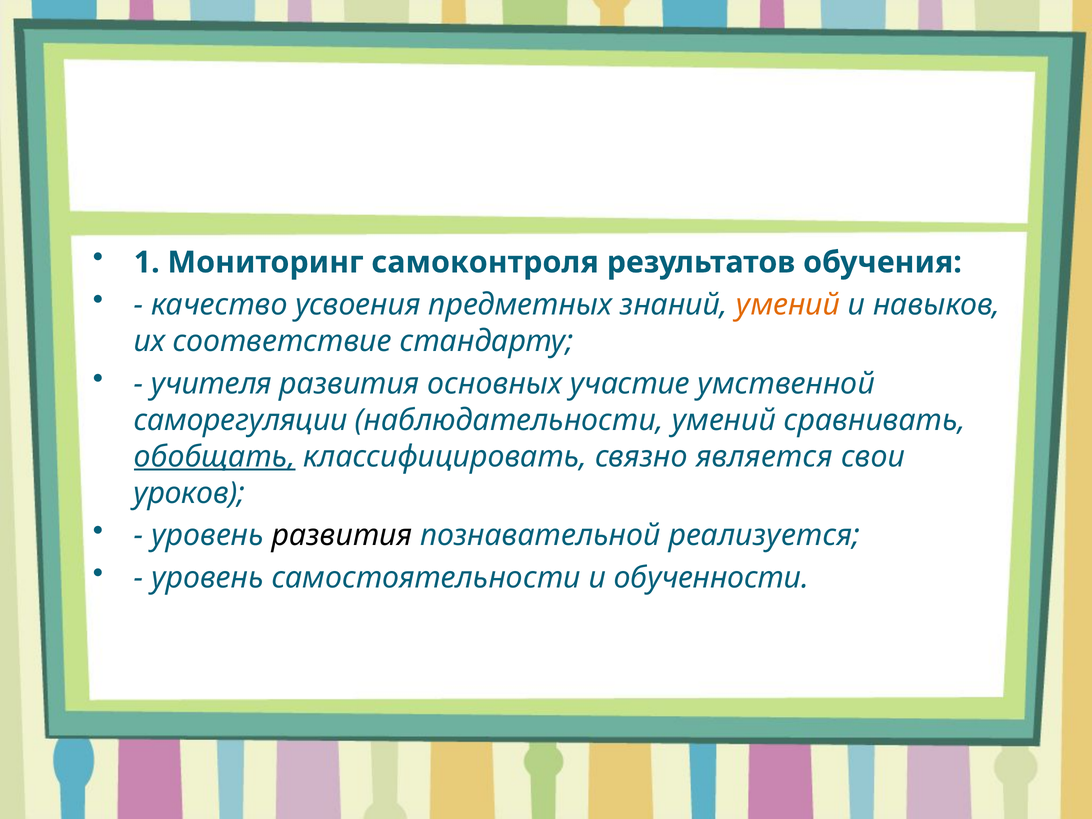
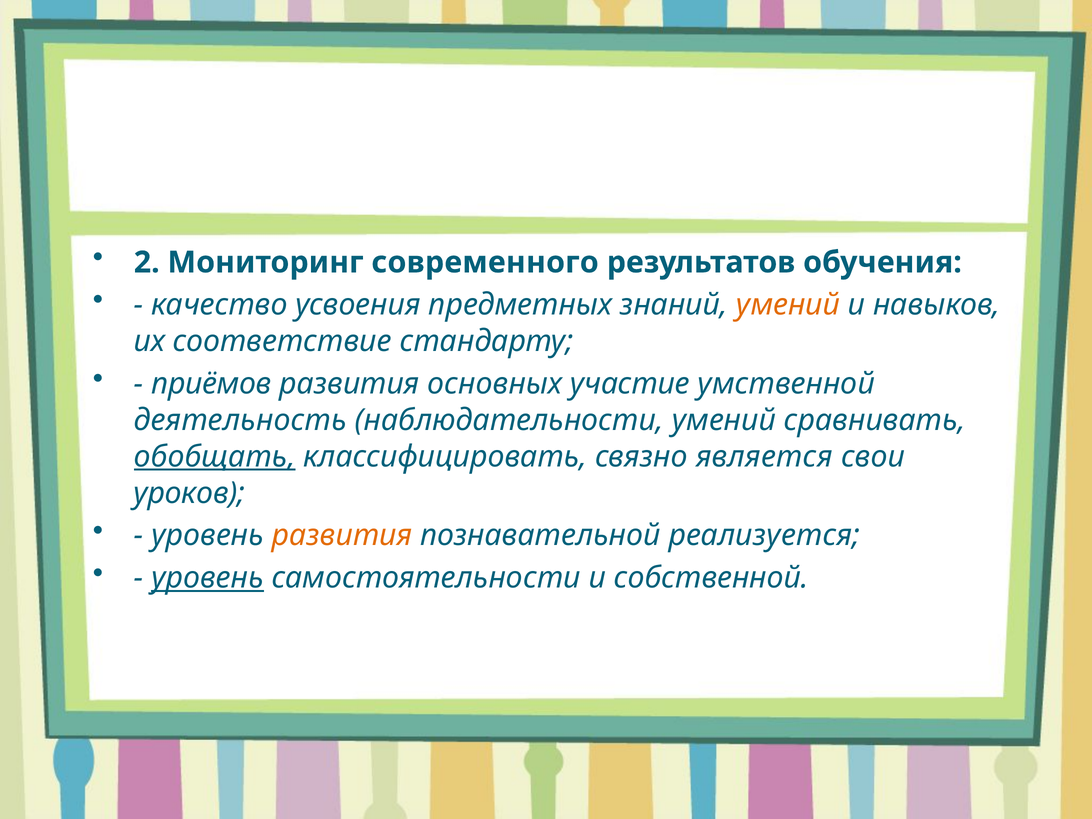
1: 1 -> 2 (147, 262)
самоконтроля: самоконтроля -> современного (485, 262)
учителя: учителя -> приёмов (211, 384)
саморегуляции: саморегуляции -> деятельность (240, 420)
развития colour: black -> orange (342, 535)
уровень underline: none -> present (207, 578)
обученности: обученности -> собственной (711, 578)
